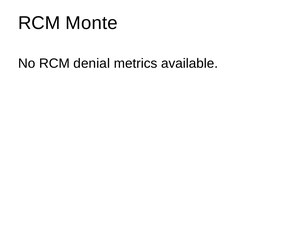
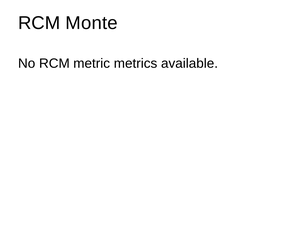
denial: denial -> metric (92, 64)
